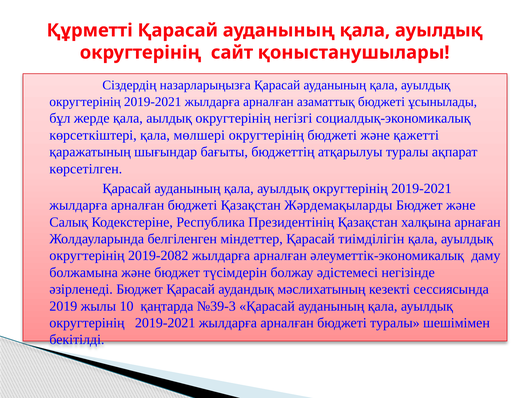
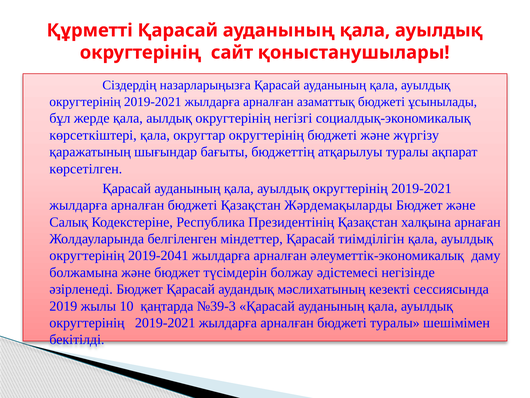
мөлшері: мөлшері -> округтар (199, 135)
қажетті: қажетті -> жүргізу (416, 135)
2019-2082: 2019-2082 -> 2019-2041 (158, 255)
